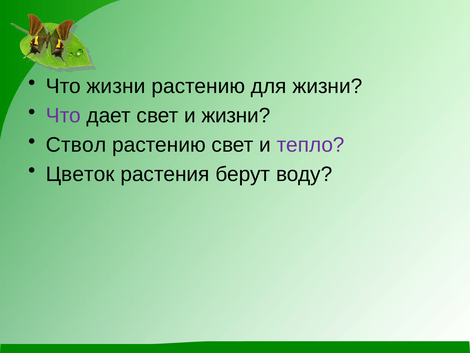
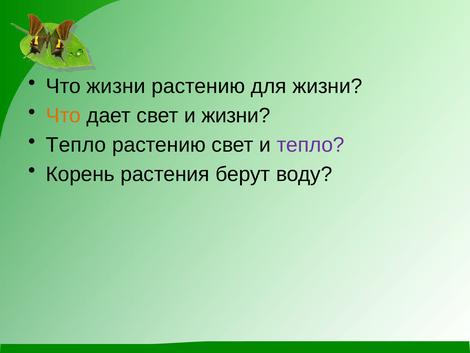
Что colour: purple -> orange (63, 115)
Ствол: Ствол -> Тепло (76, 145)
Цветок: Цветок -> Корень (80, 174)
